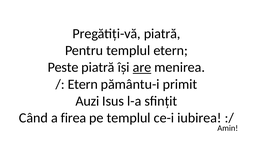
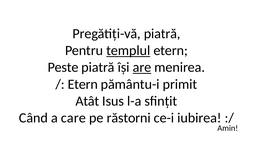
templul underline: none -> present (128, 51)
Auzi: Auzi -> Atât (87, 101)
firea: firea -> care (73, 118)
pe templul: templul -> răstorni (129, 118)
